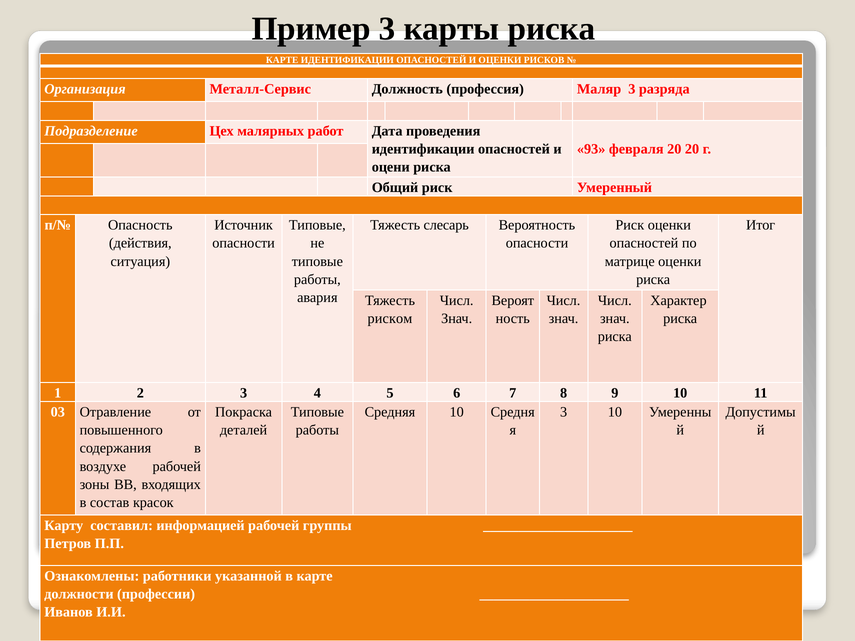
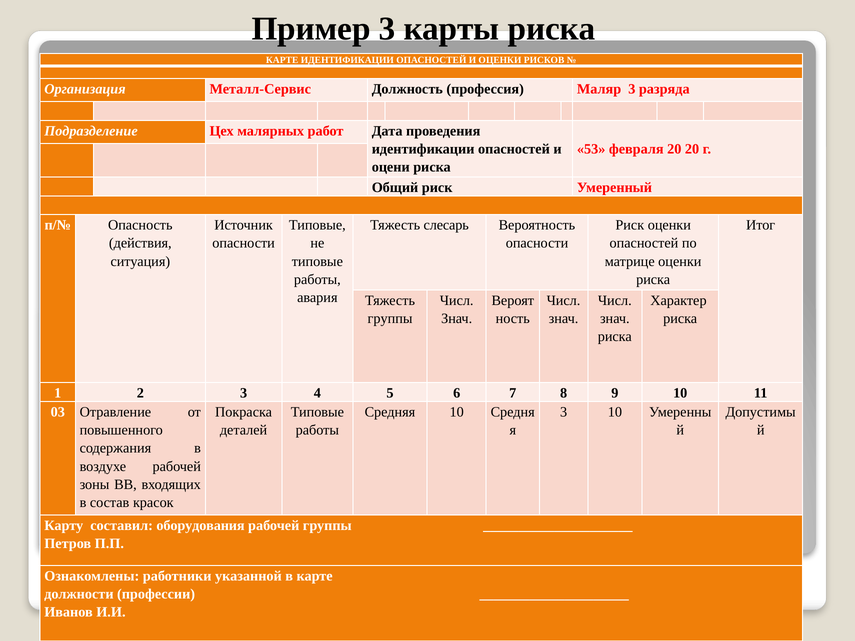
93: 93 -> 53 (591, 149)
риском: риском -> группы (390, 319)
информацией: информацией -> оборудования (201, 526)
